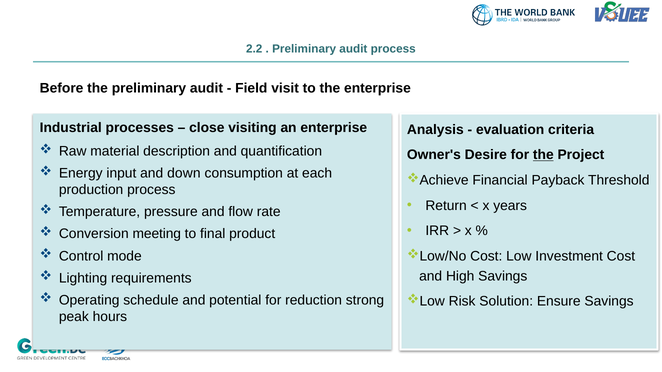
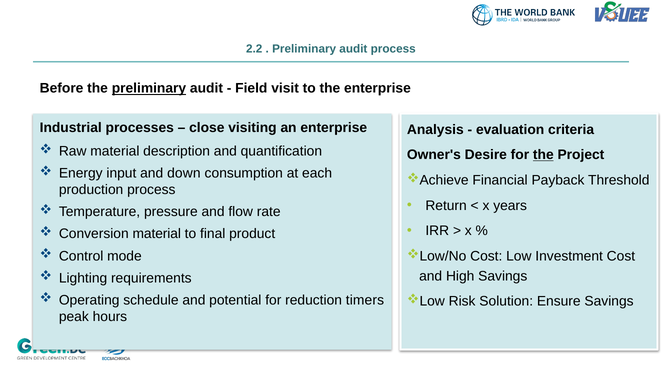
preliminary underline: none -> present (149, 89)
Conversion meeting: meeting -> material (157, 234)
strong: strong -> timers (365, 300)
